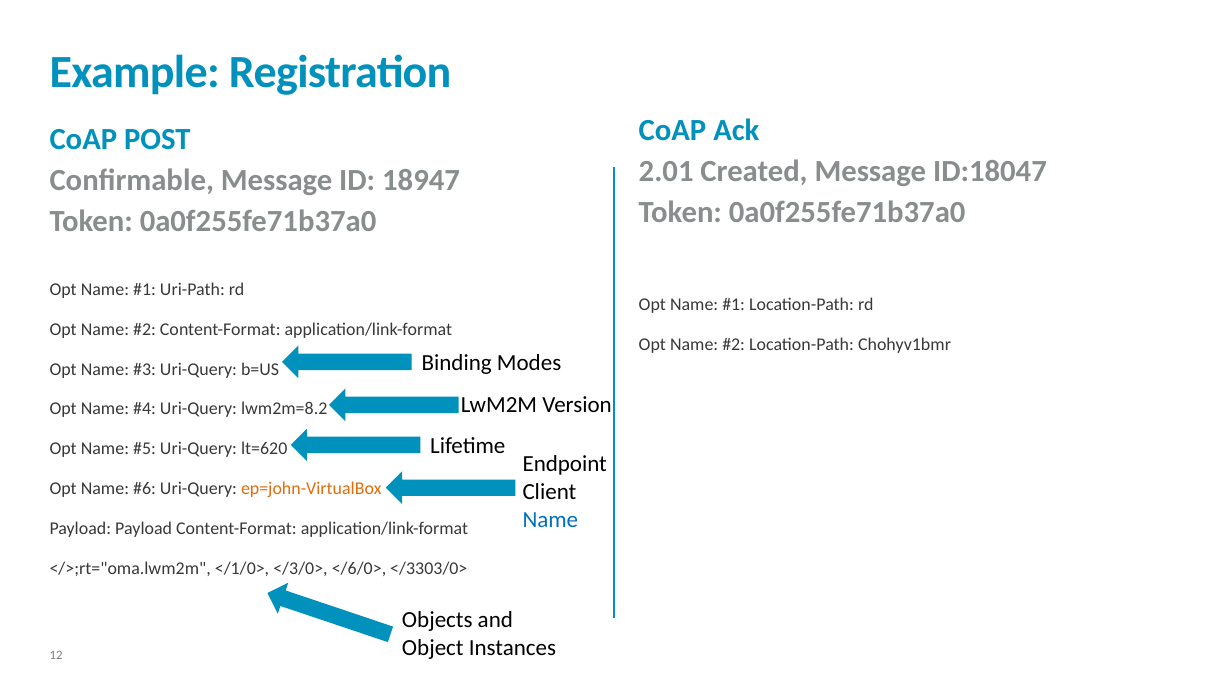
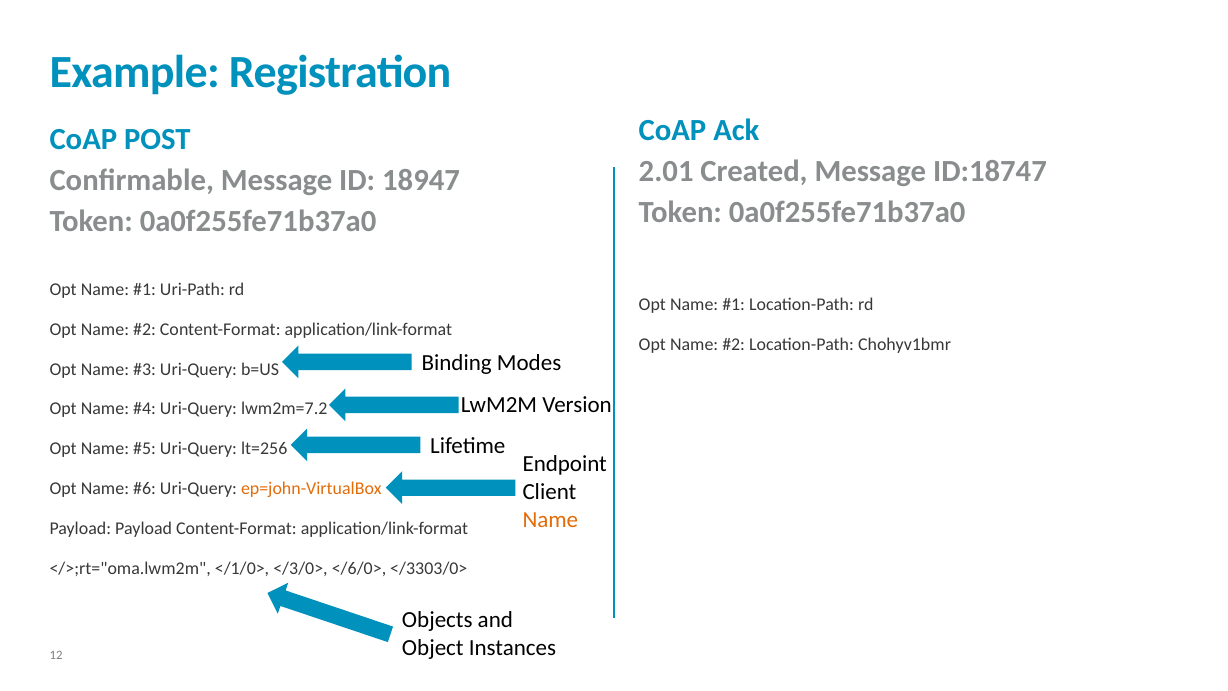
ID:18047: ID:18047 -> ID:18747 (990, 171)
lwm2m=8.2: lwm2m=8.2 -> lwm2m=7.2 (284, 409)
lt=620: lt=620 -> lt=256 (264, 449)
Name colour: blue -> orange (550, 519)
